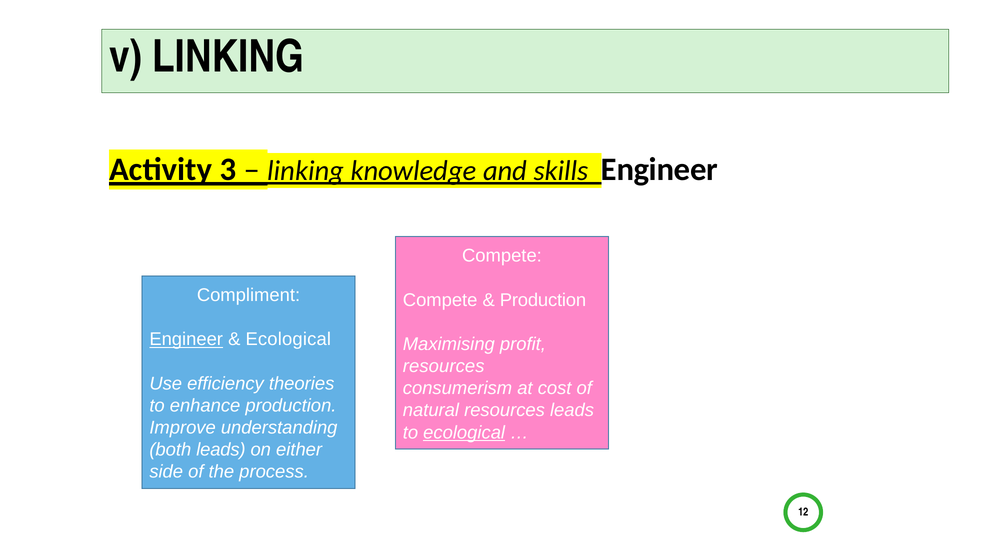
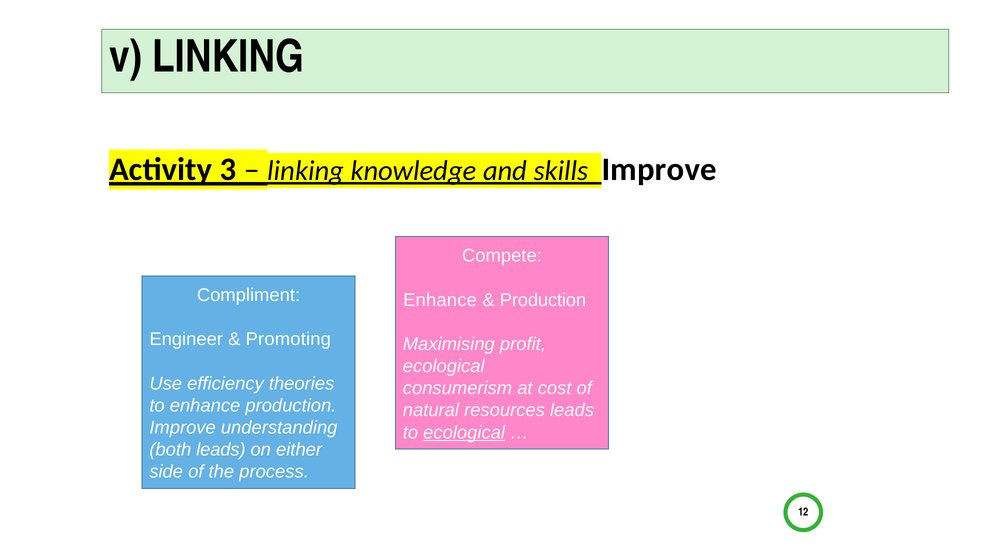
skills Engineer: Engineer -> Improve (659, 170)
Compete: Compete -> Enhance (440, 300)
Engineer underline: present -> none (186, 340)
Ecological: Ecological -> Promoting (288, 340)
resources: resources -> ecological (444, 366)
